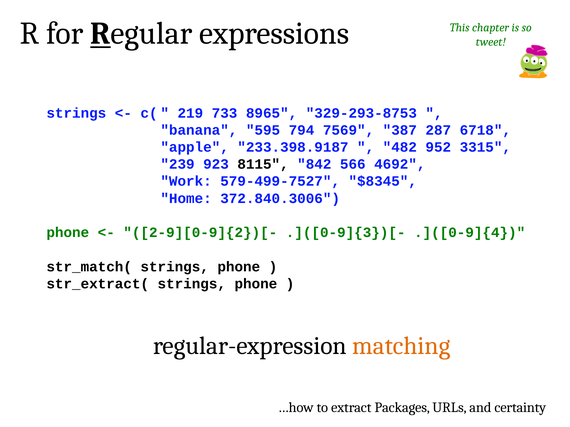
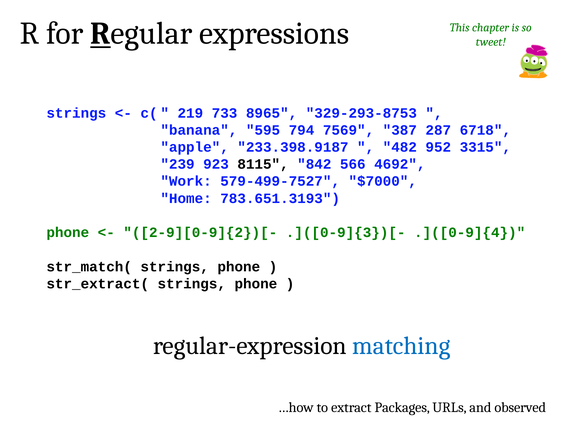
$8345: $8345 -> $7000 (383, 182)
372.840.3006: 372.840.3006 -> 783.651.3193 (280, 199)
matching colour: orange -> blue (401, 346)
certainty: certainty -> observed (520, 408)
